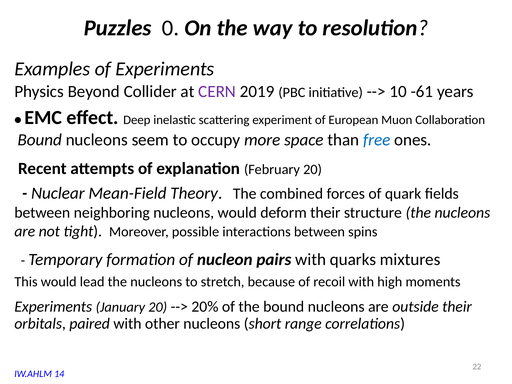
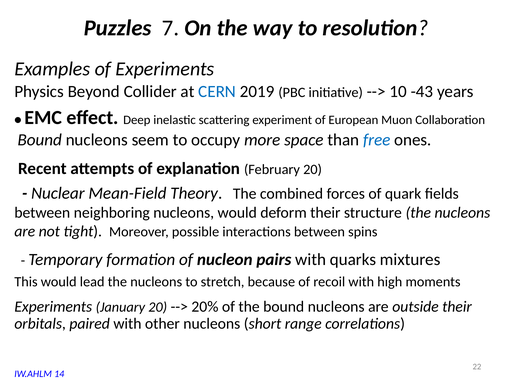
0: 0 -> 7 (171, 28)
CERN colour: purple -> blue (217, 91)
-61: -61 -> -43 (422, 91)
